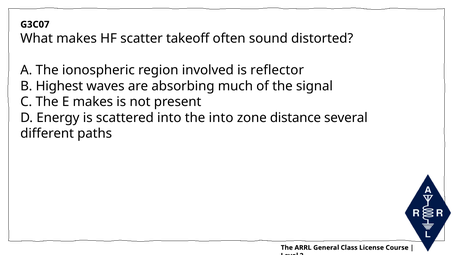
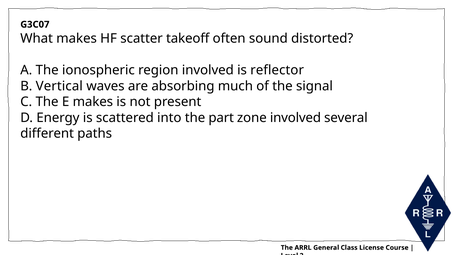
Highest: Highest -> Vertical (59, 86)
the into: into -> part (221, 118)
zone distance: distance -> involved (295, 118)
